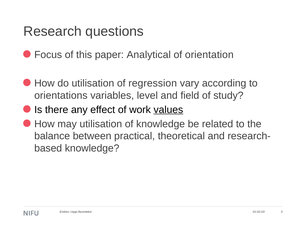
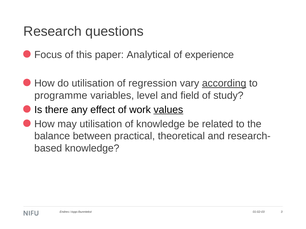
orientation: orientation -> experience (209, 55)
according underline: none -> present (224, 83)
orientations: orientations -> programme (61, 96)
